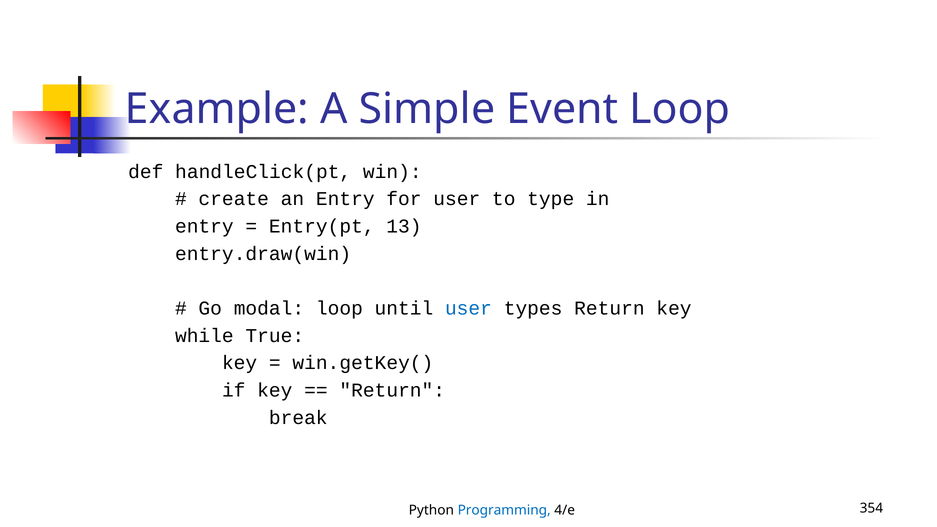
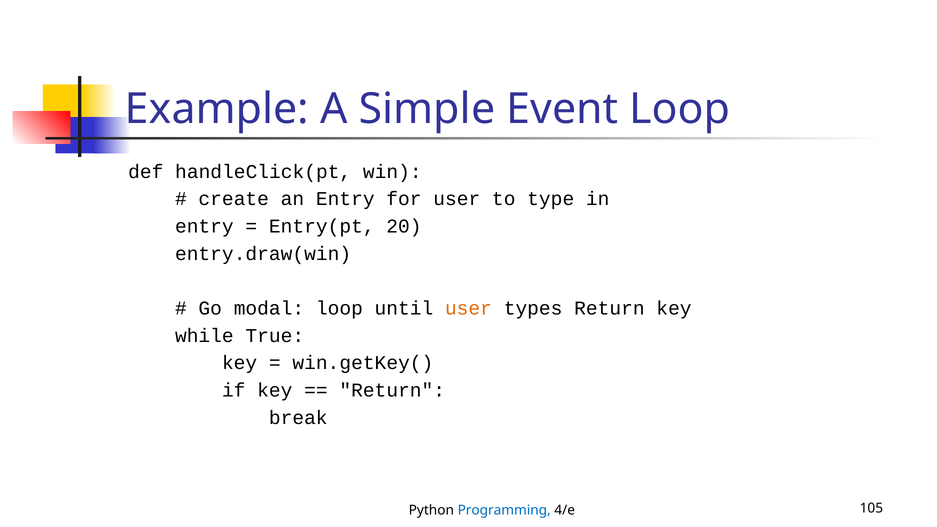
13: 13 -> 20 (404, 226)
user colour: blue -> orange (468, 308)
354: 354 -> 105 (871, 508)
